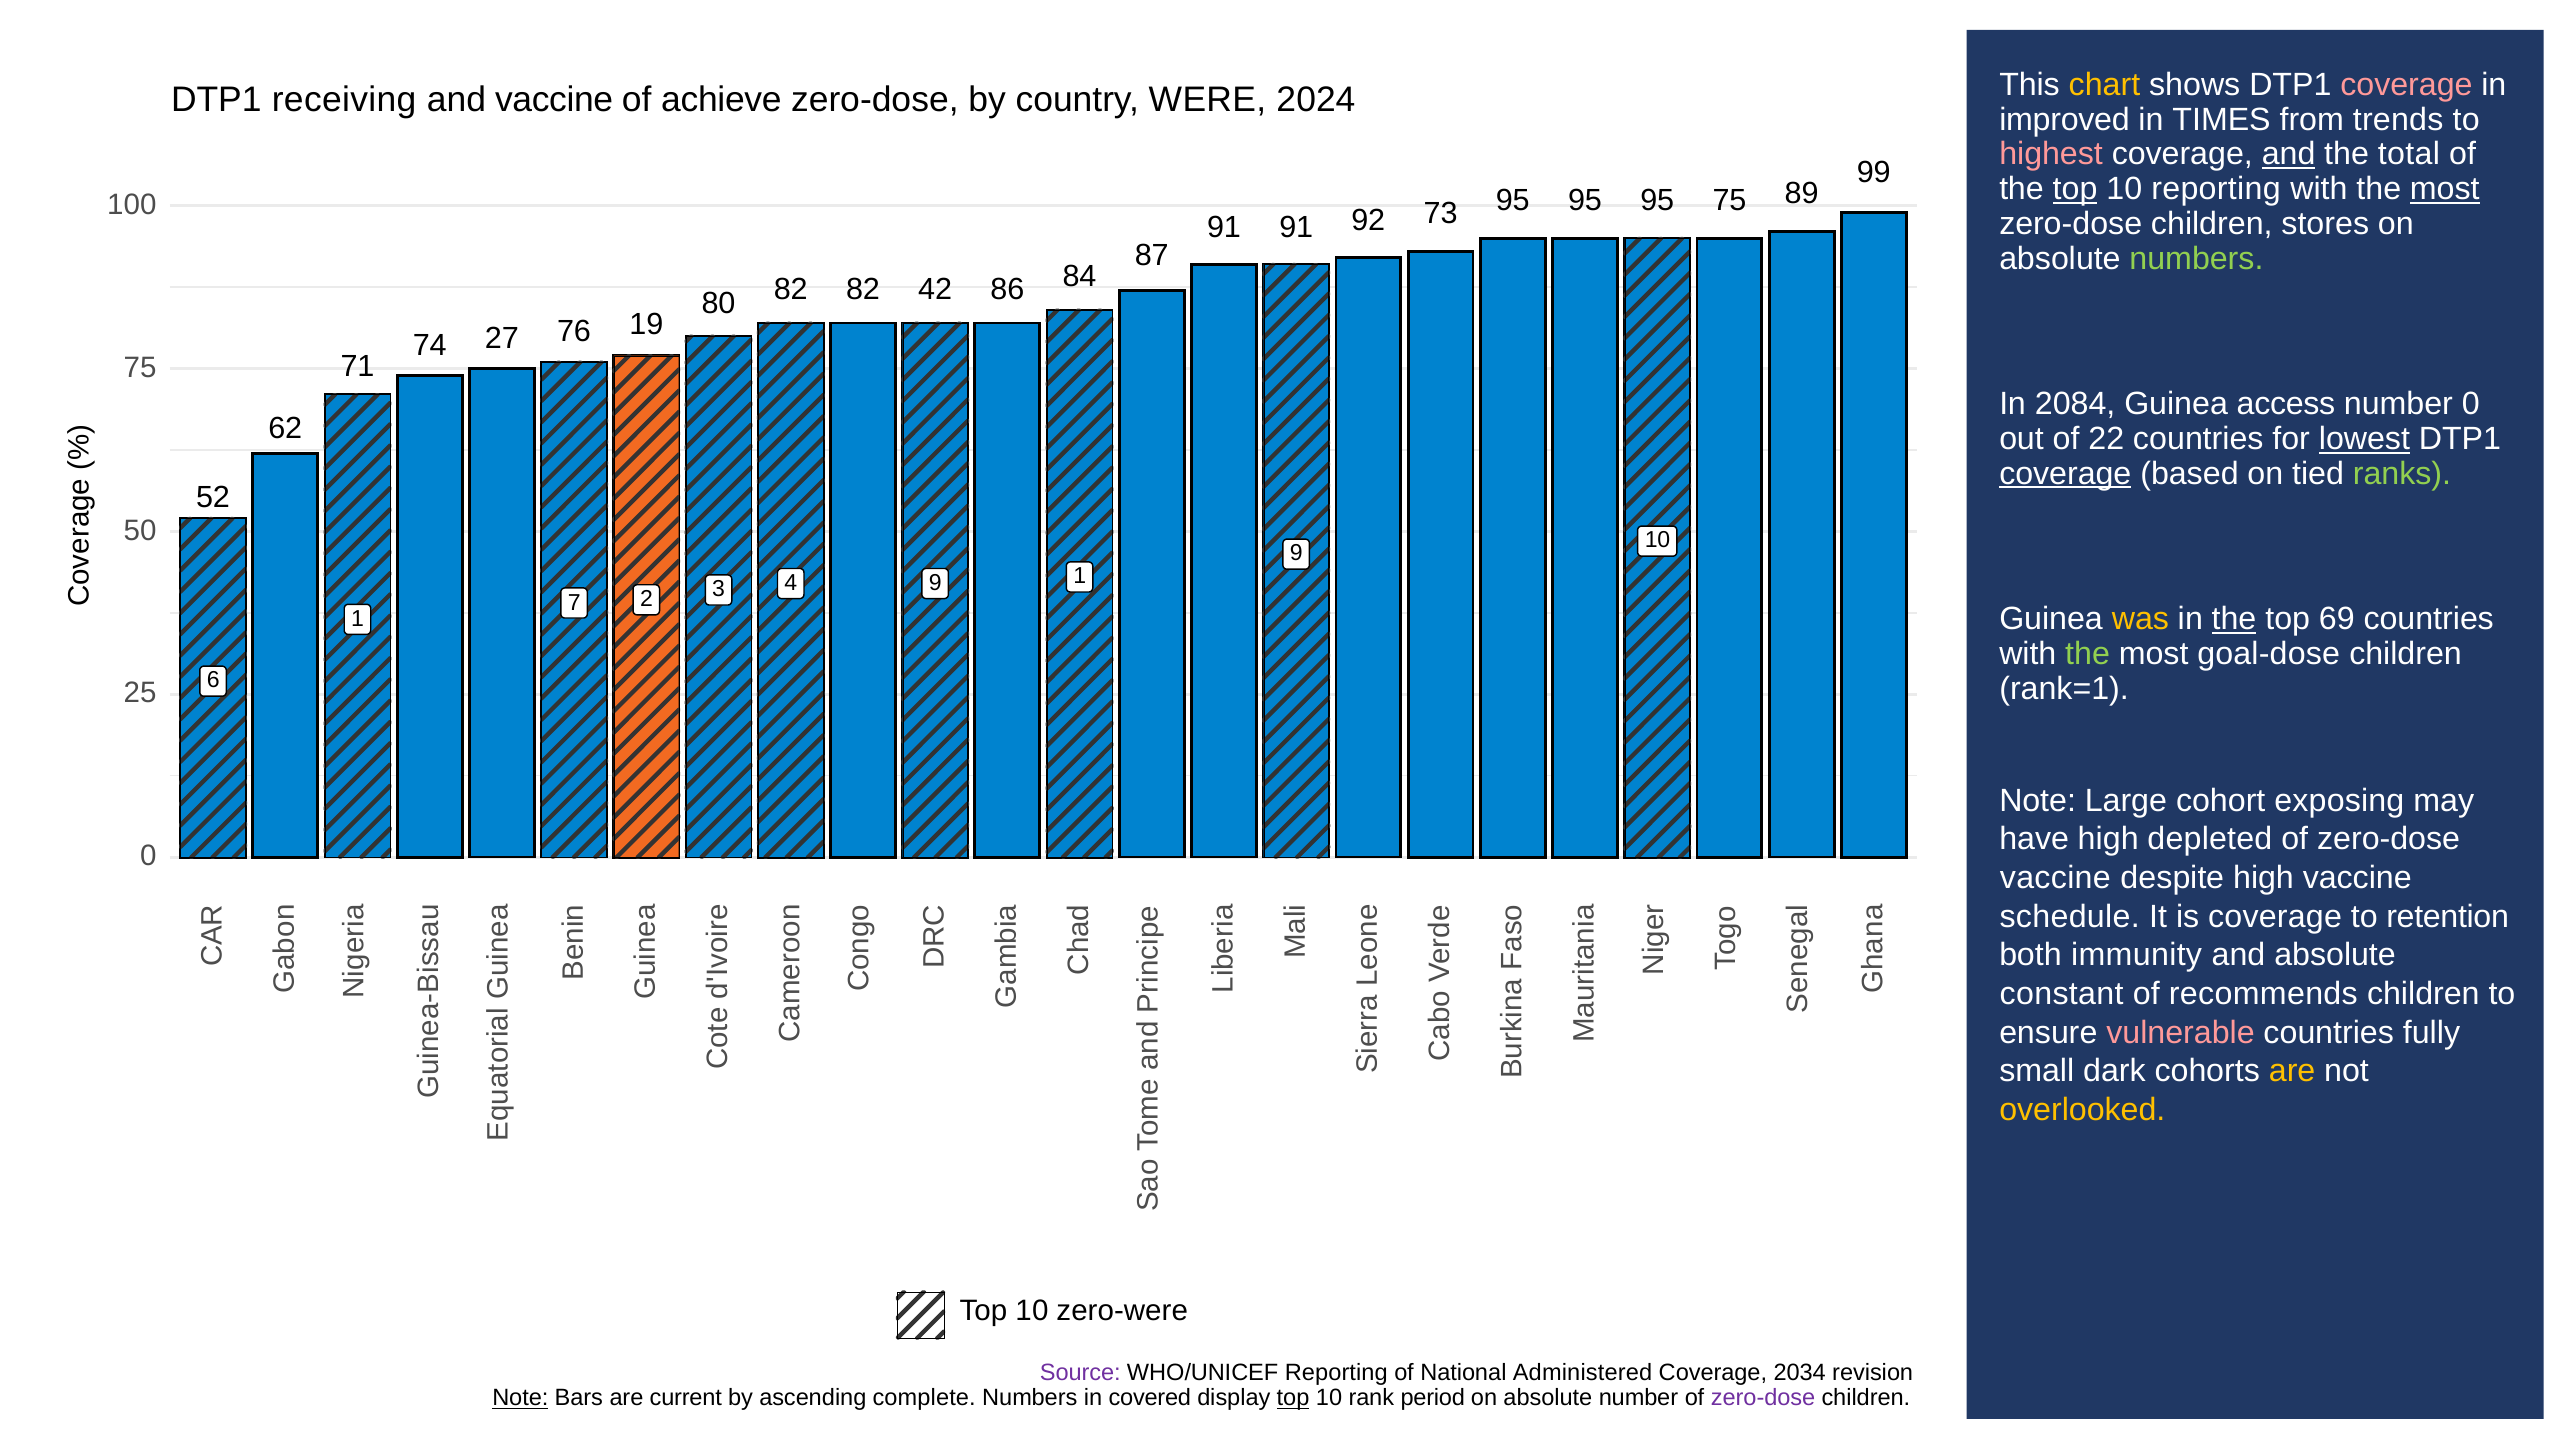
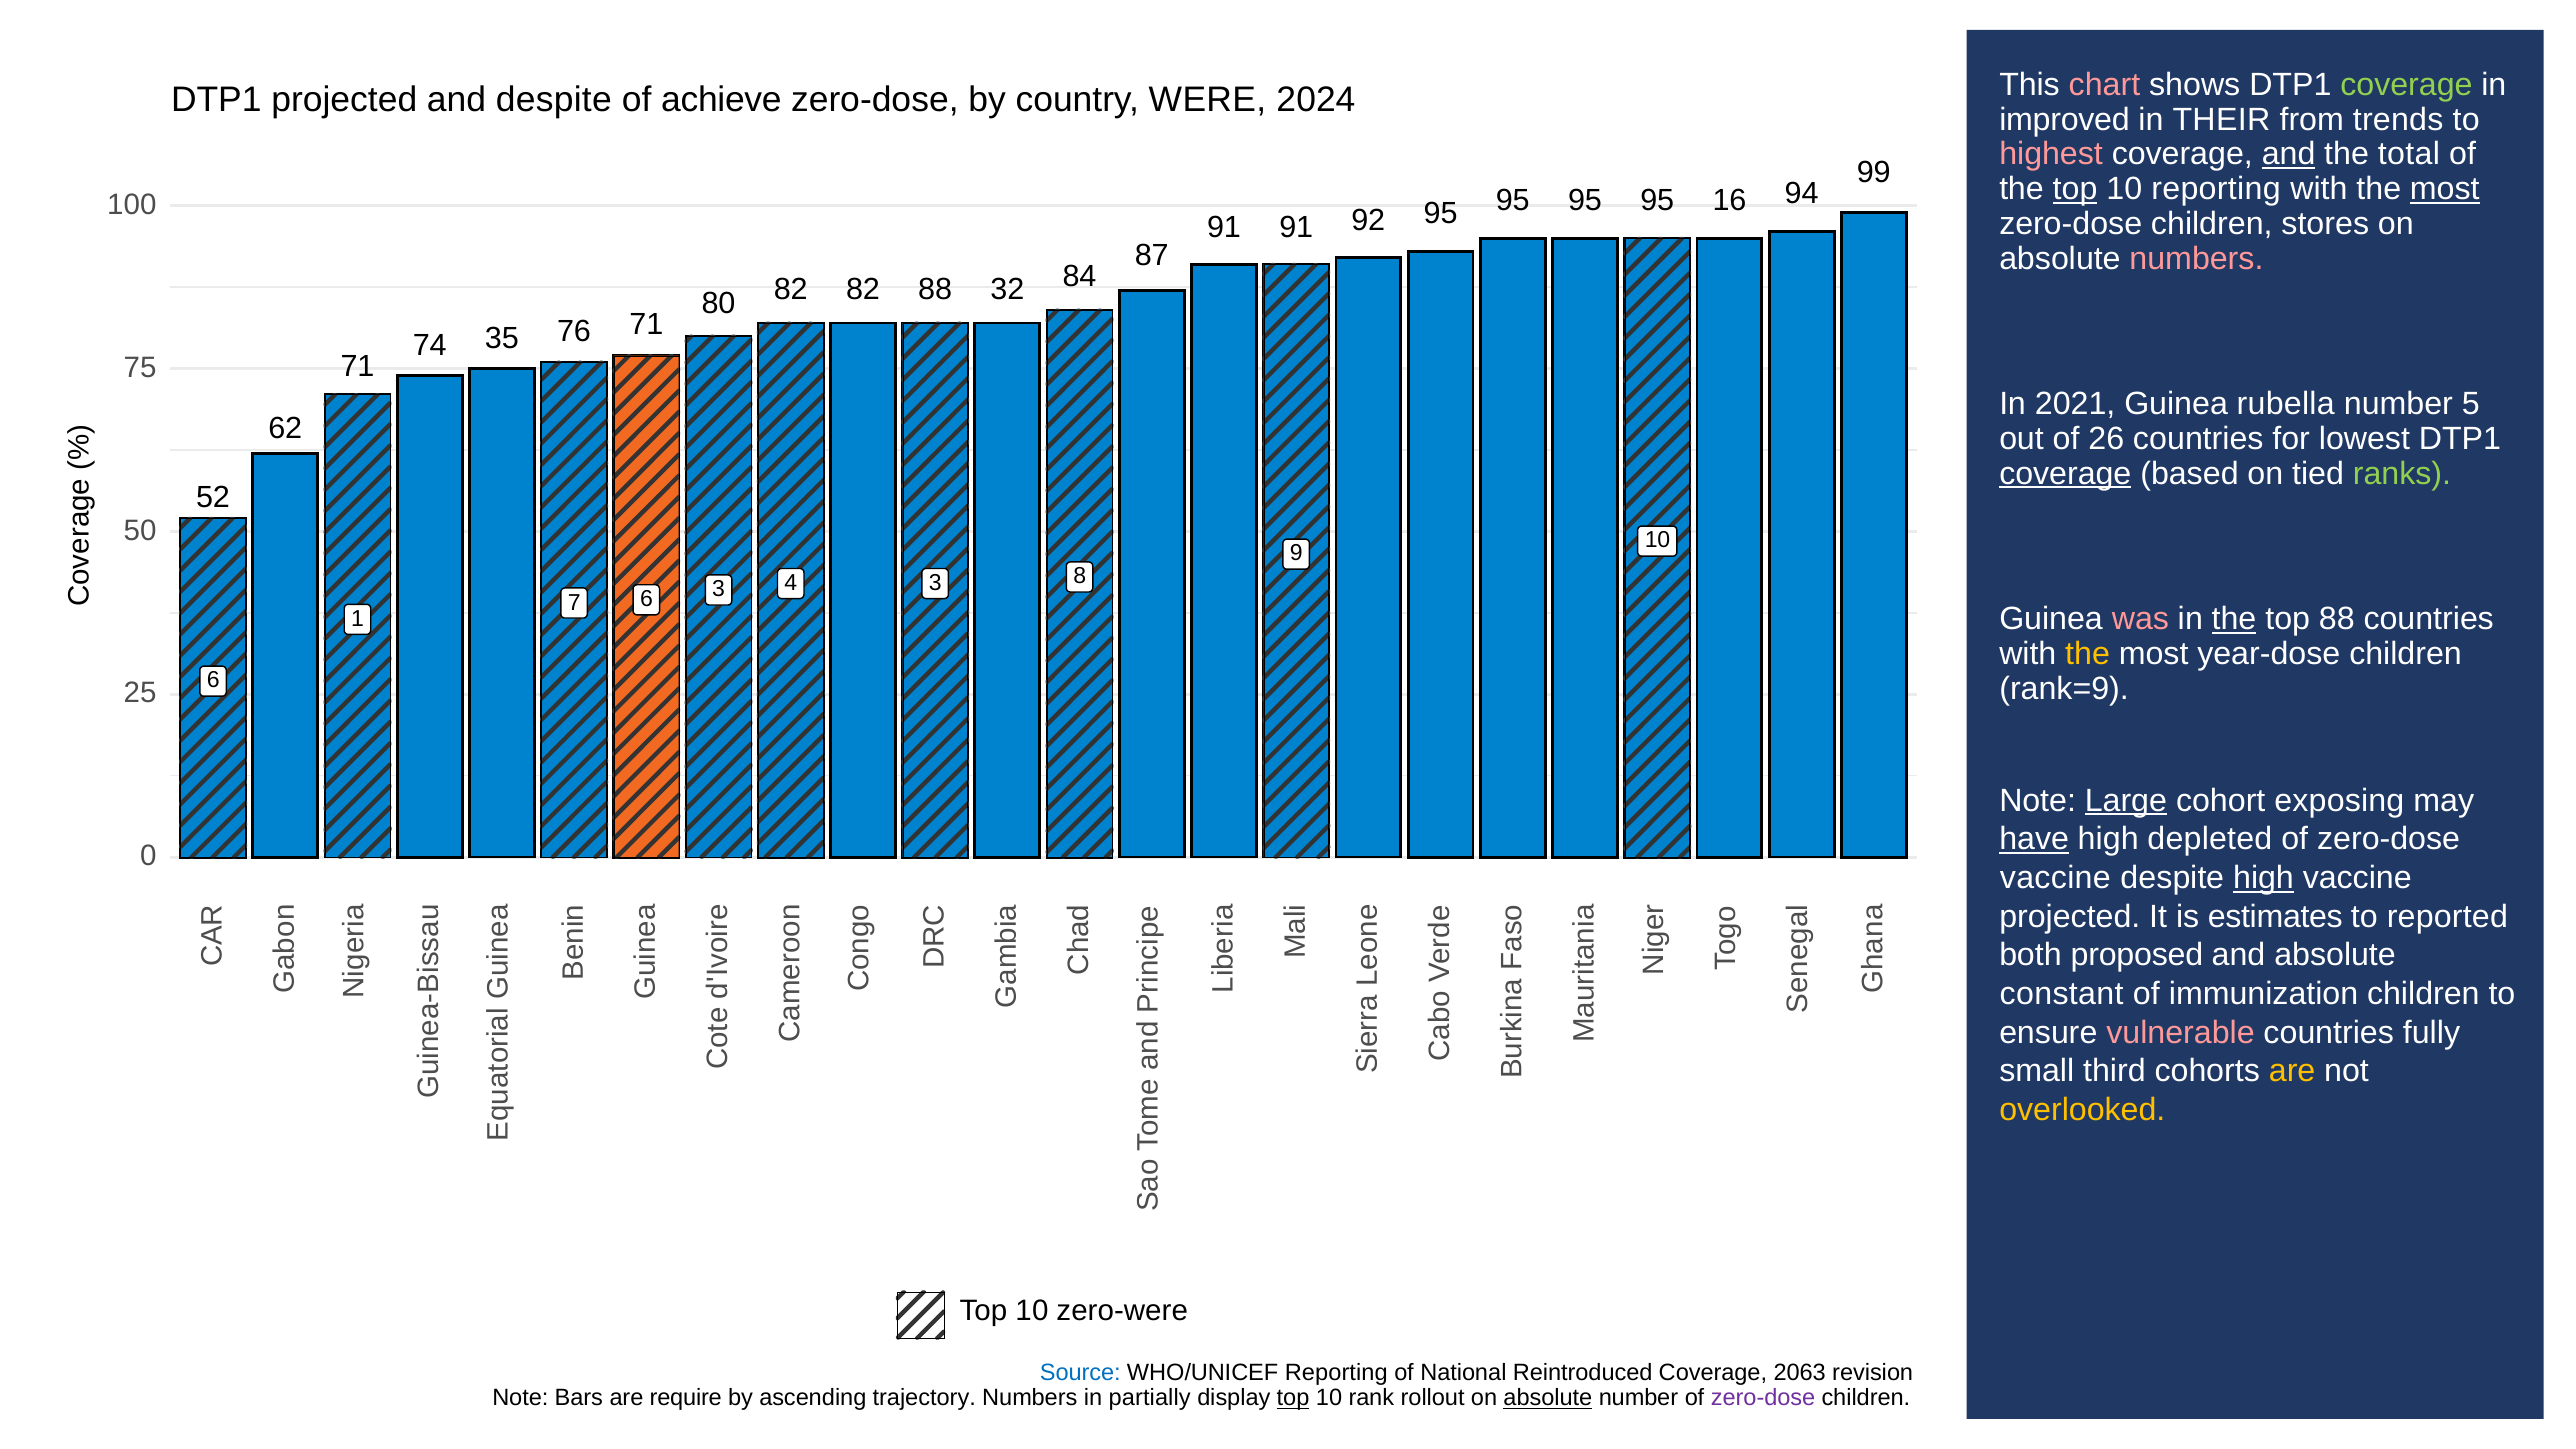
chart colour: yellow -> pink (2104, 85)
coverage colour: pink -> light green (2406, 85)
DTP1 receiving: receiving -> projected (344, 100)
and vaccine: vaccine -> despite (554, 100)
TIMES: TIMES -> THEIR (2221, 119)
95 75: 75 -> 16 (1729, 200)
89: 89 -> 94 (1802, 193)
92 73: 73 -> 95 (1441, 214)
numbers colour: light green -> pink (2196, 258)
86: 86 -> 32 (1007, 290)
80 42: 42 -> 88 (935, 290)
27: 27 -> 35 (502, 338)
76 19: 19 -> 71 (646, 325)
2084: 2084 -> 2021 (2075, 404)
access: access -> rubella (2286, 404)
number 0: 0 -> 5 (2471, 404)
22: 22 -> 26 (2106, 439)
lowest underline: present -> none (2364, 439)
4 1: 1 -> 8 (1080, 576)
7 2: 2 -> 6 (646, 599)
3 9: 9 -> 3 (935, 583)
was colour: yellow -> pink (2140, 619)
top 69: 69 -> 88 (2337, 619)
the colour: light green -> yellow (2088, 654)
goal-dose: goal-dose -> year-dose (2269, 654)
rank=1: rank=1 -> rank=9 (2064, 689)
Large underline: none -> present (2126, 801)
have underline: none -> present (2034, 839)
high underline: none -> present (2264, 878)
schedule: schedule -> projected (2070, 917)
is coverage: coverage -> estimates (2275, 917)
retention: retention -> reported (2447, 917)
immunity: immunity -> proposed (2137, 955)
recommends: recommends -> immunization (2264, 994)
dark: dark -> third (2114, 1071)
Source colour: purple -> blue (1080, 1373)
Administered: Administered -> Reintroduced (1583, 1373)
2034: 2034 -> 2063 (1800, 1373)
Note underline: present -> none (520, 1398)
current: current -> require (686, 1398)
complete: complete -> trajectory (924, 1398)
covered: covered -> partially (1150, 1398)
period: period -> rollout (1433, 1398)
absolute underline: none -> present (1548, 1398)
